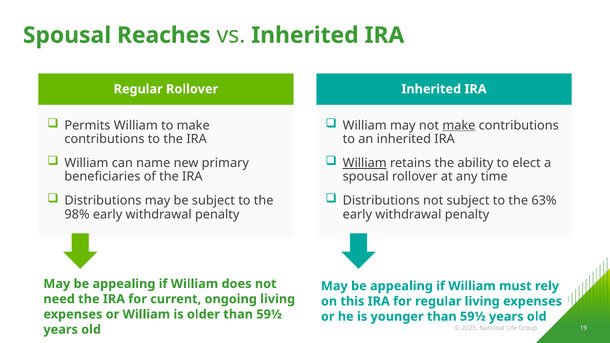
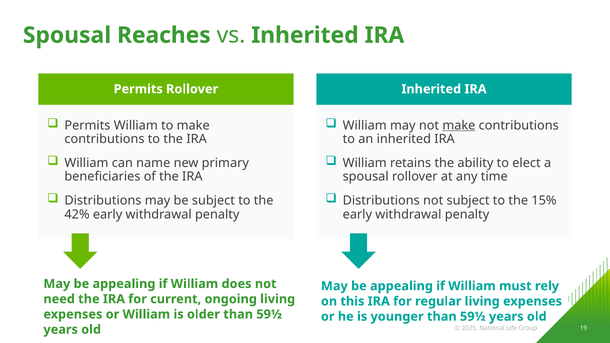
Regular: Regular -> Permits (138, 89)
William underline: present -> none (365, 163)
63%: 63% -> 15% (544, 201)
98%: 98% -> 42% (77, 214)
